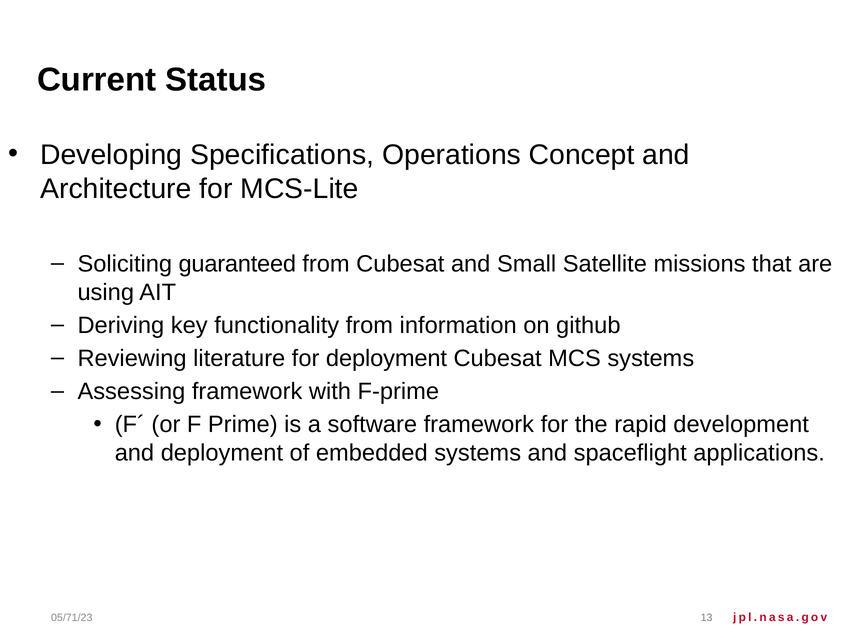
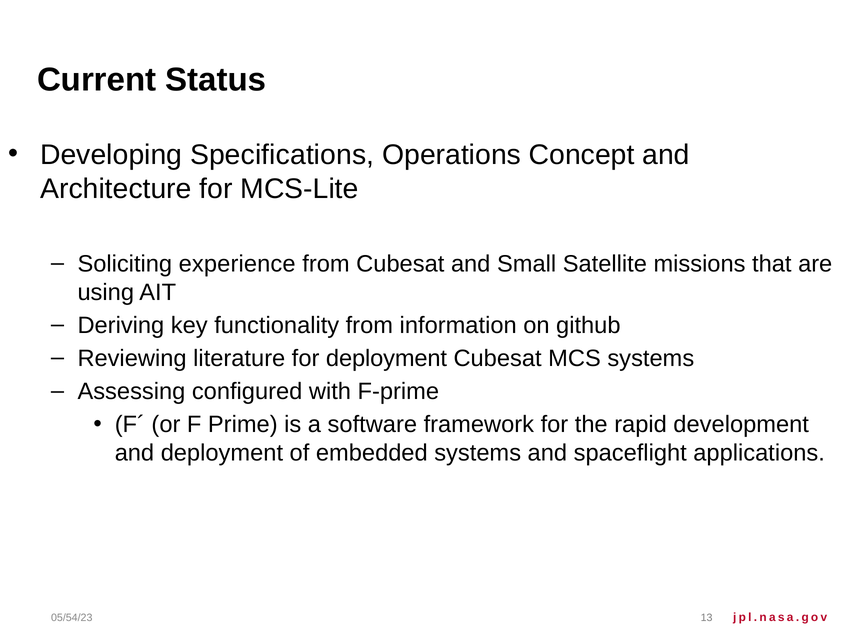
guaranteed: guaranteed -> experience (237, 264)
Assessing framework: framework -> configured (247, 392)
05/71/23: 05/71/23 -> 05/54/23 (72, 618)
